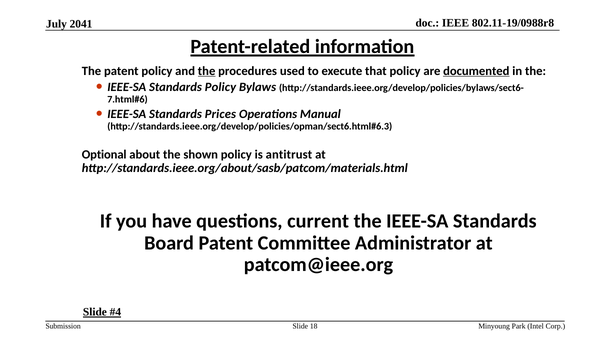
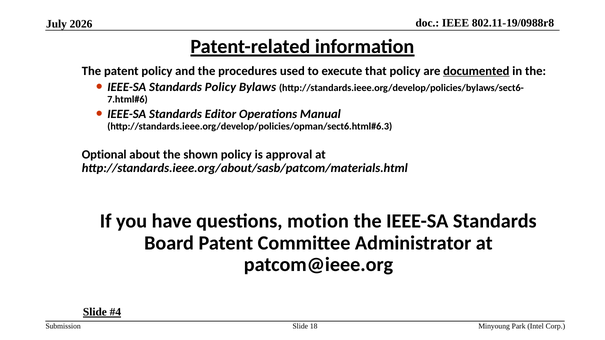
2041: 2041 -> 2026 (81, 24)
the underline: present -> none (207, 71)
Prices: Prices -> Editor (220, 114)
antitrust: antitrust -> approval (289, 155)
current: current -> motion (318, 221)
